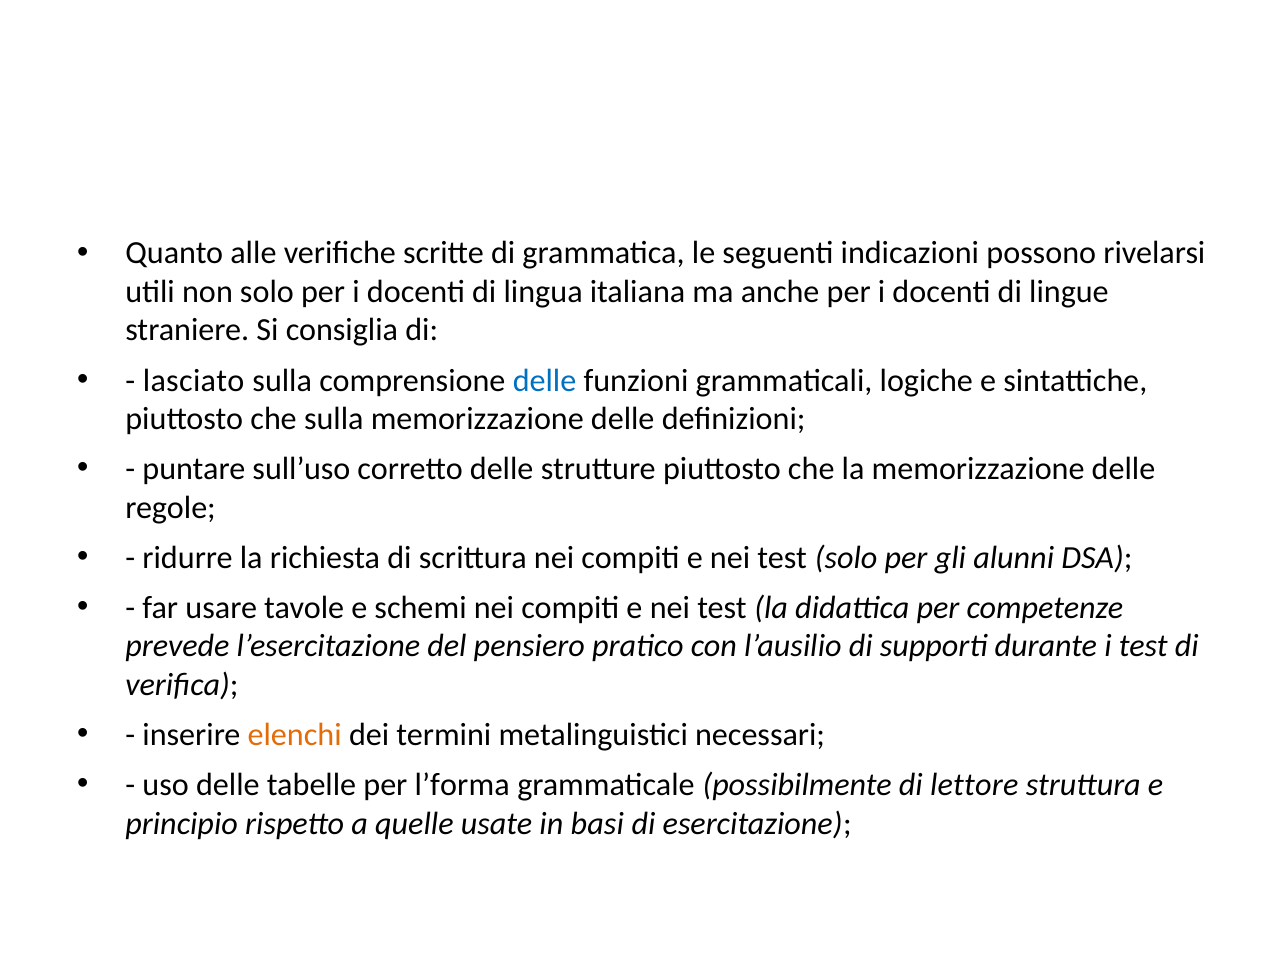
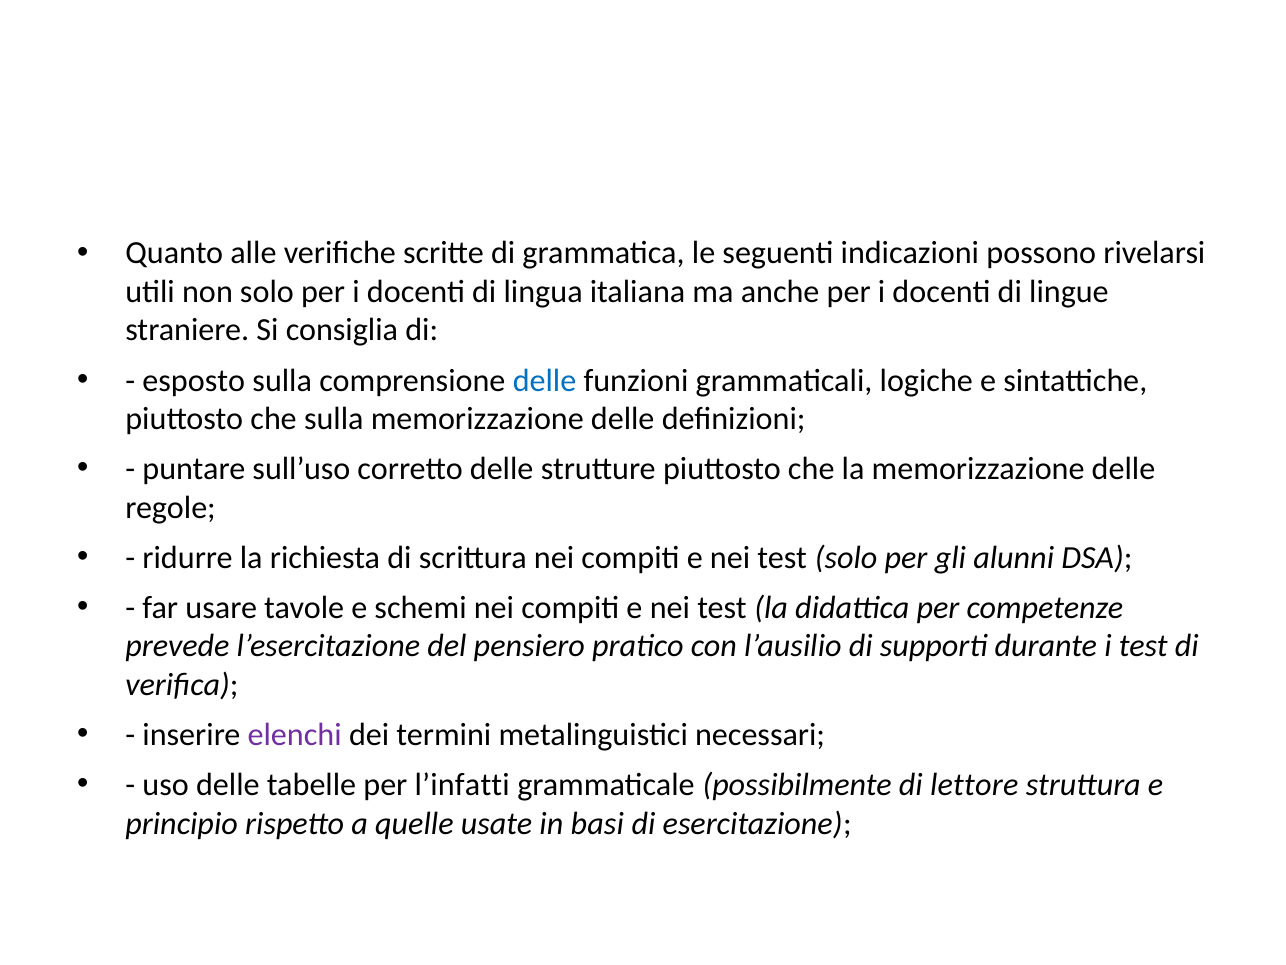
lasciato: lasciato -> esposto (194, 380)
elenchi colour: orange -> purple (295, 735)
l’forma: l’forma -> l’infatti (462, 785)
